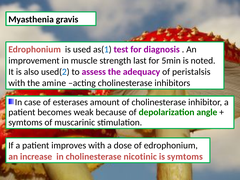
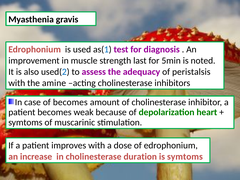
of esterases: esterases -> becomes (70, 102)
angle: angle -> heart (207, 112)
nicotinic: nicotinic -> duration (140, 157)
